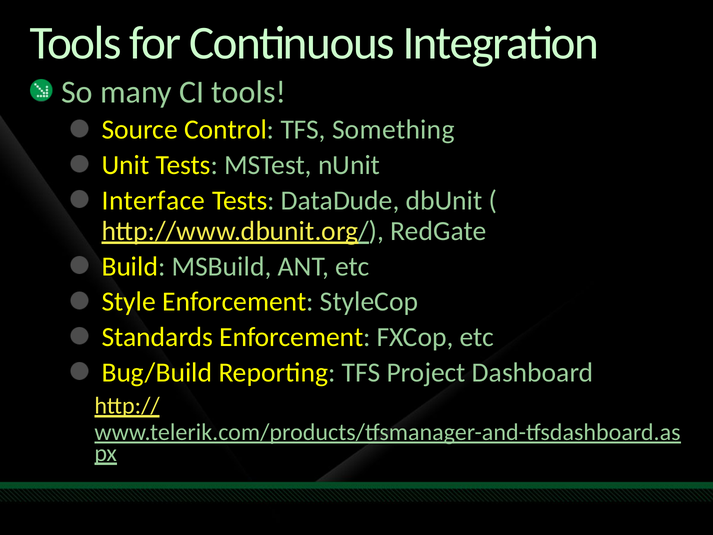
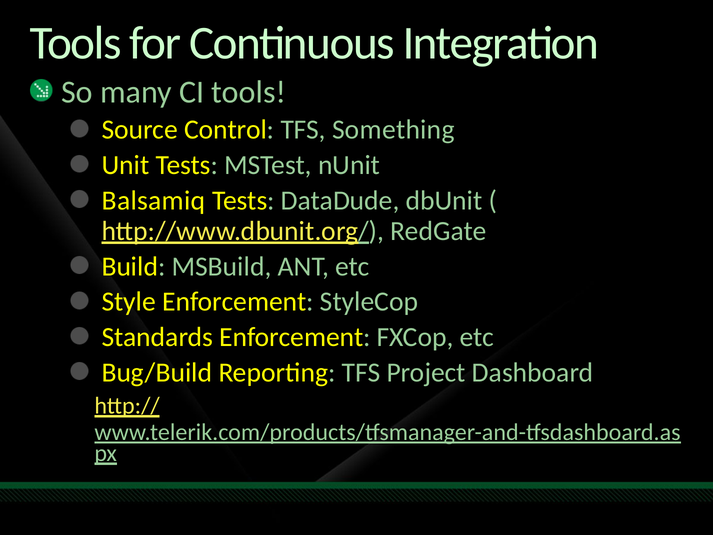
Interface: Interface -> Balsamiq (154, 201)
